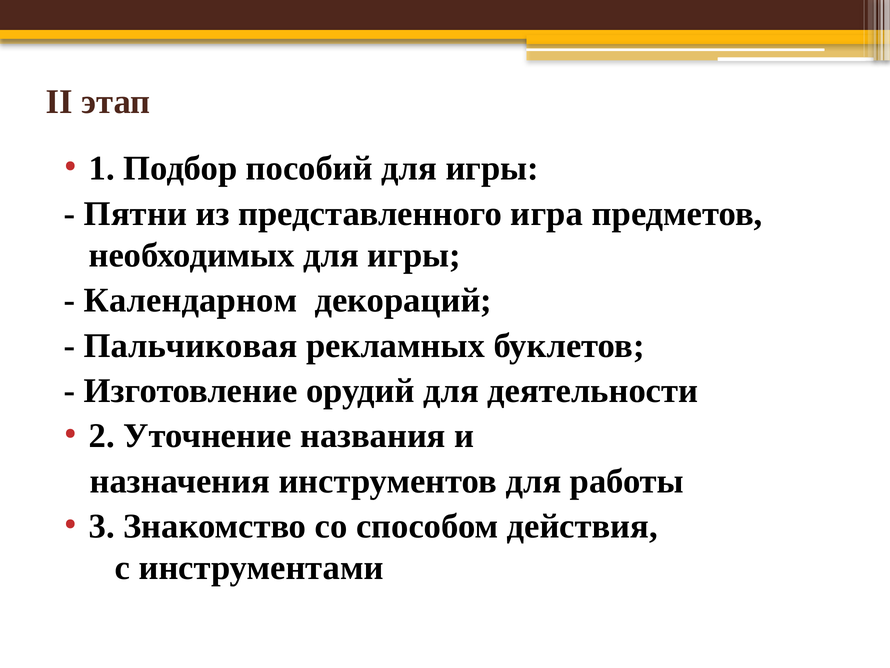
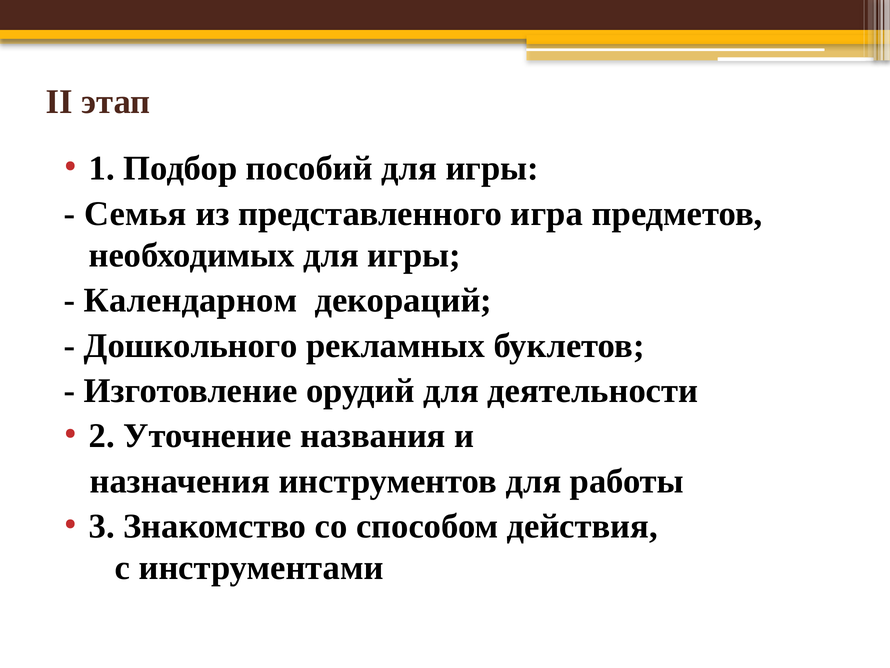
Пятни: Пятни -> Семья (136, 214)
Пальчиковая: Пальчиковая -> Дошкольного (191, 345)
